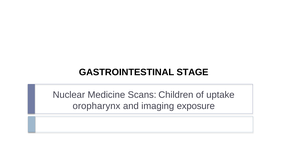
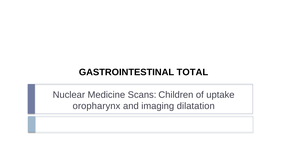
STAGE: STAGE -> TOTAL (192, 72)
exposure: exposure -> dilatation (196, 106)
